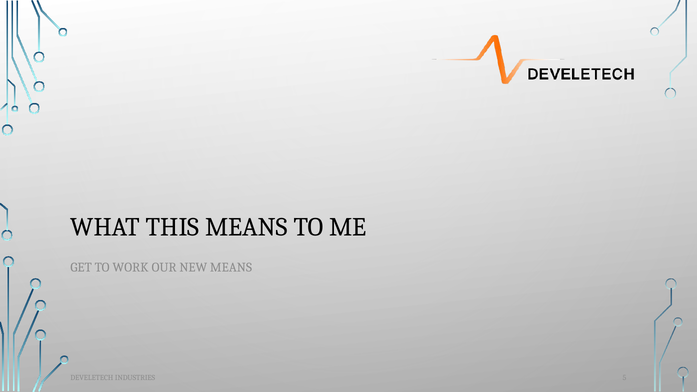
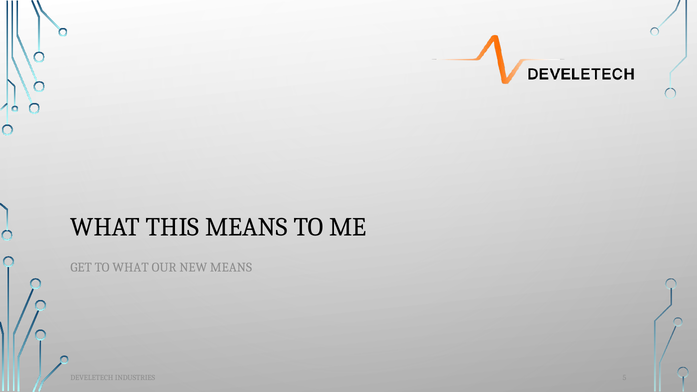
TO WORK: WORK -> WHAT (131, 267)
